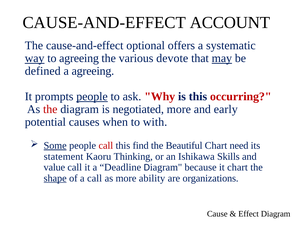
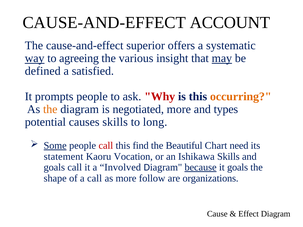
optional: optional -> superior (146, 46)
devote: devote -> insight (172, 58)
a agreeing: agreeing -> satisfied (93, 71)
people underline: present -> none (92, 97)
occurring colour: red -> orange (241, 97)
the colour: red -> orange (50, 109)
early: early -> types (226, 109)
causes when: when -> skills (115, 122)
with: with -> long (155, 122)
Thinking: Thinking -> Vocation (133, 157)
value: value -> goals (54, 168)
Deadline: Deadline -> Involved (120, 168)
because underline: none -> present (201, 168)
it chart: chart -> goals (238, 168)
shape underline: present -> none (55, 178)
ability: ability -> follow (152, 178)
